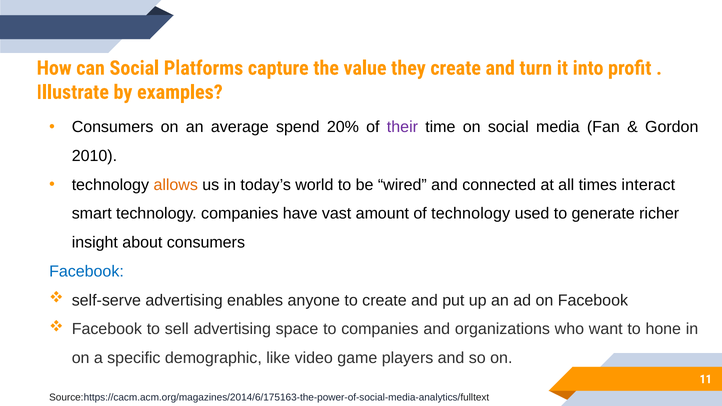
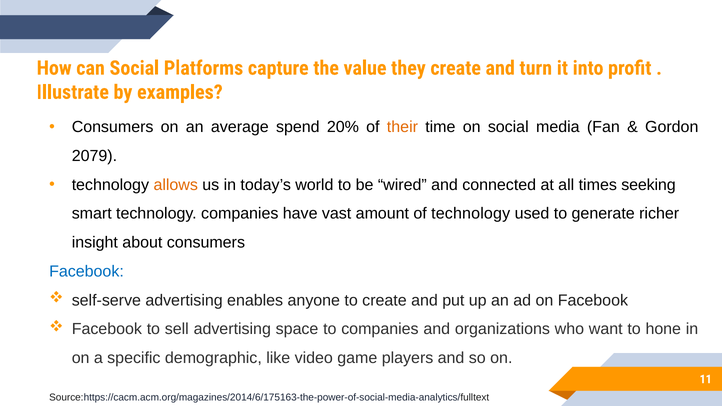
their colour: purple -> orange (402, 127)
2010: 2010 -> 2079 (94, 156)
interact: interact -> seeking (648, 185)
